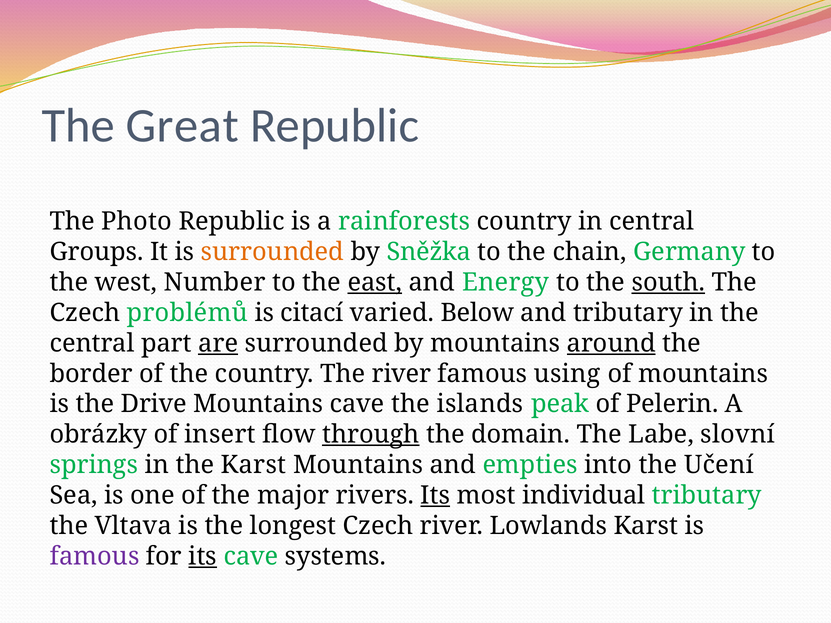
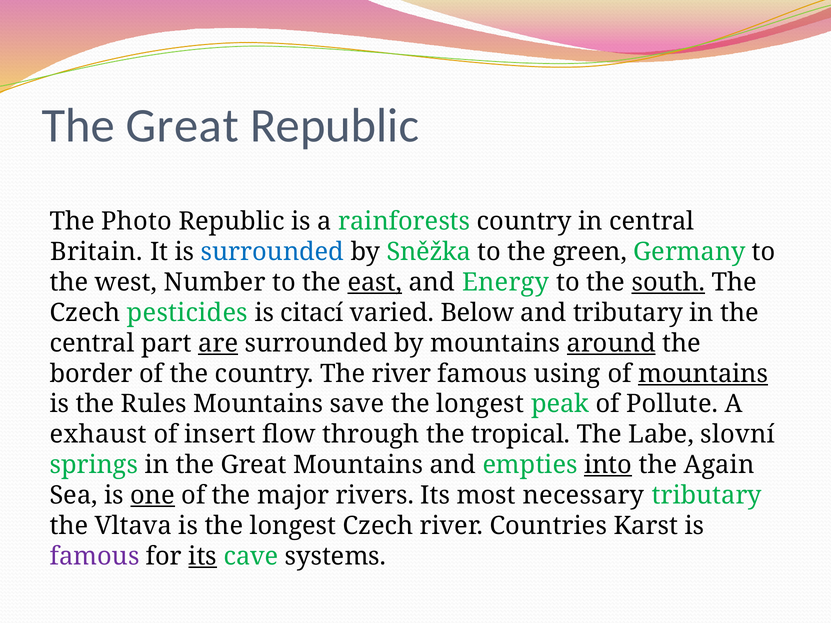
Groups: Groups -> Britain (97, 252)
surrounded colour: orange -> blue (272, 252)
chain: chain -> green (590, 252)
problémů: problémů -> pesticides (187, 313)
mountains underline: none -> present (703, 374)
Drive: Drive -> Rules (154, 404)
Mountains cave: cave -> save (357, 404)
islands: islands -> longest (480, 404)
Pelerin: Pelerin -> Pollute (672, 404)
obrázky: obrázky -> exhaust (98, 435)
through underline: present -> none (371, 435)
domain: domain -> tropical (521, 435)
in the Karst: Karst -> Great (254, 465)
into underline: none -> present (608, 465)
Učení: Učení -> Again (719, 465)
one underline: none -> present (153, 496)
Its underline: present -> none (435, 496)
individual: individual -> necessary (583, 496)
Lowlands: Lowlands -> Countries (548, 526)
